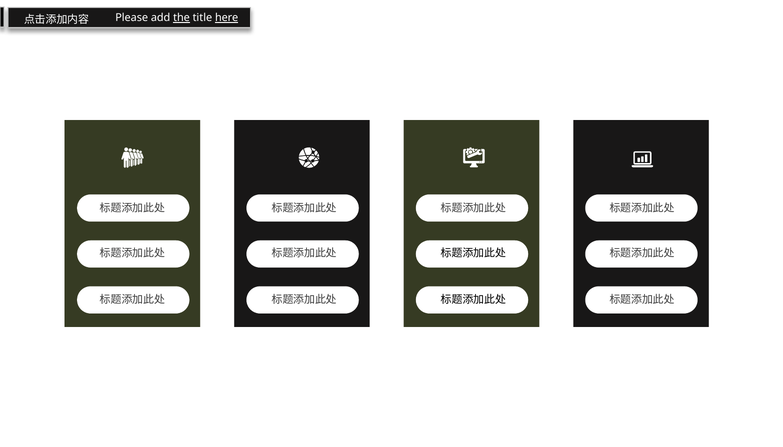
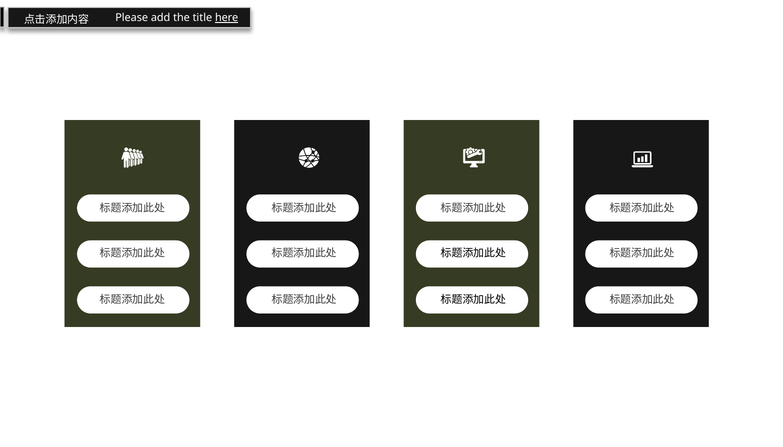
the underline: present -> none (181, 18)
